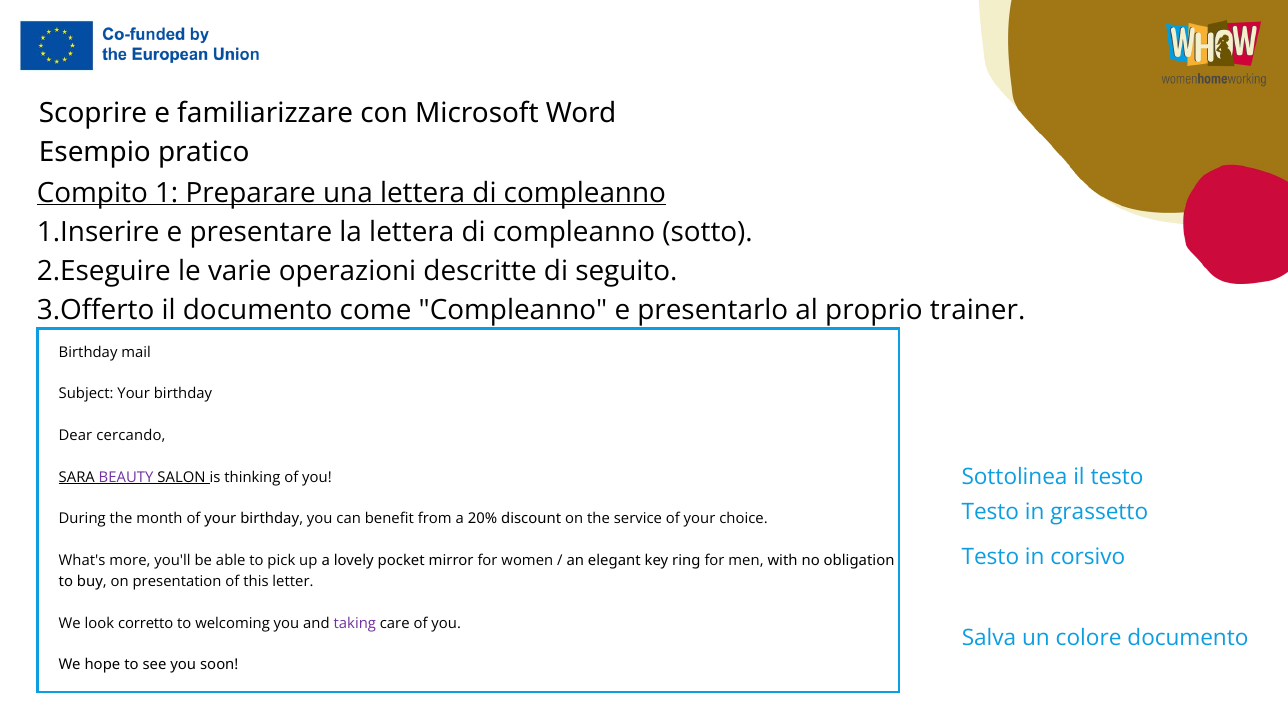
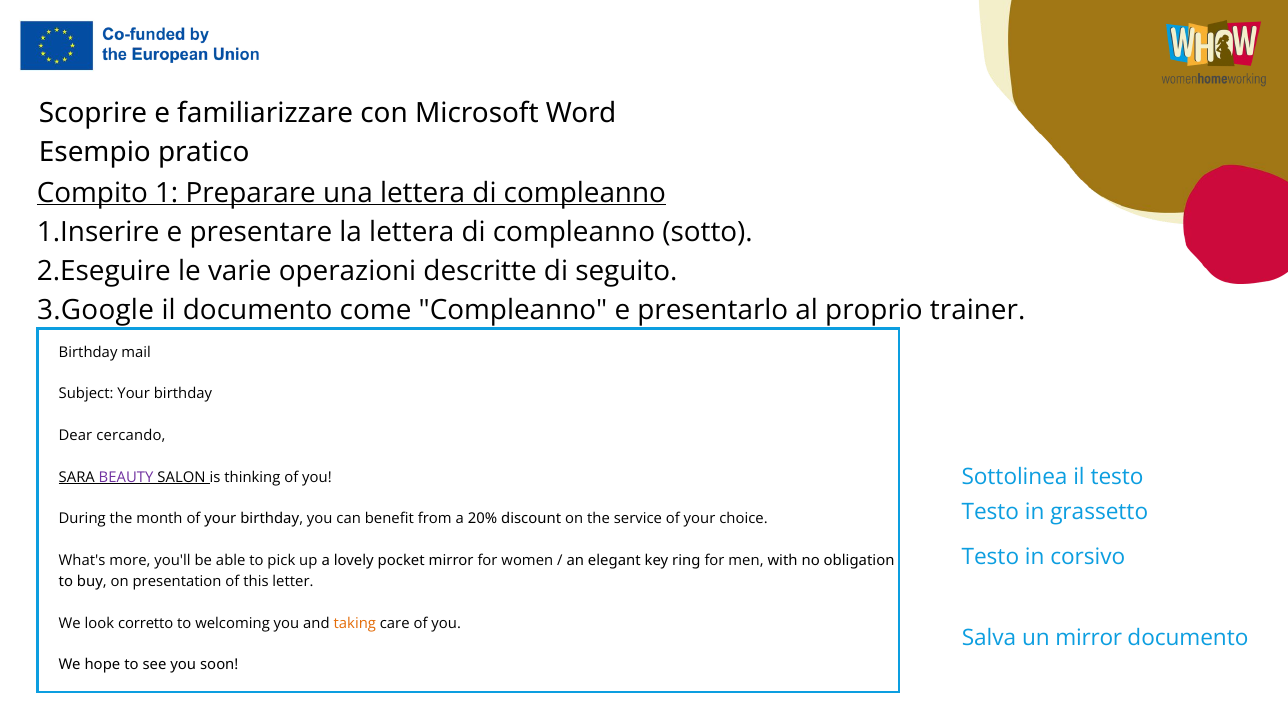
3.Offerto: 3.Offerto -> 3.Google (96, 311)
taking colour: purple -> orange (355, 624)
un colore: colore -> mirror (1089, 638)
